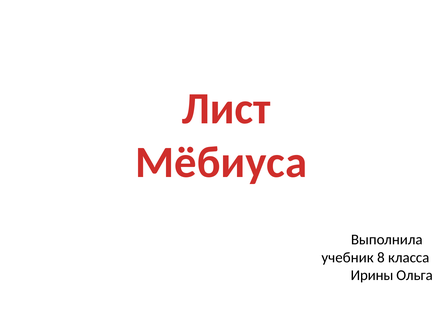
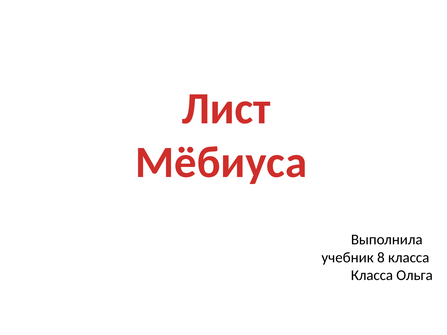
Ирины: Ирины -> Класса (372, 276)
